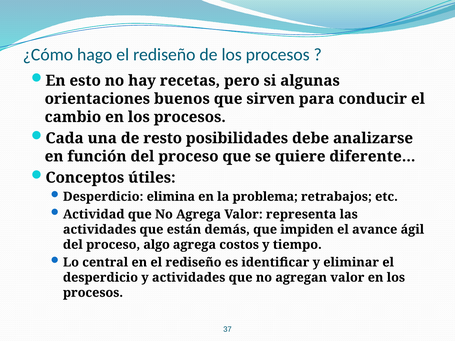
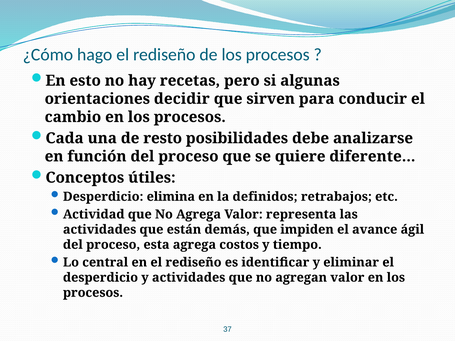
buenos: buenos -> decidir (182, 99)
problema: problema -> definidos (265, 197)
algo: algo -> esta (156, 245)
